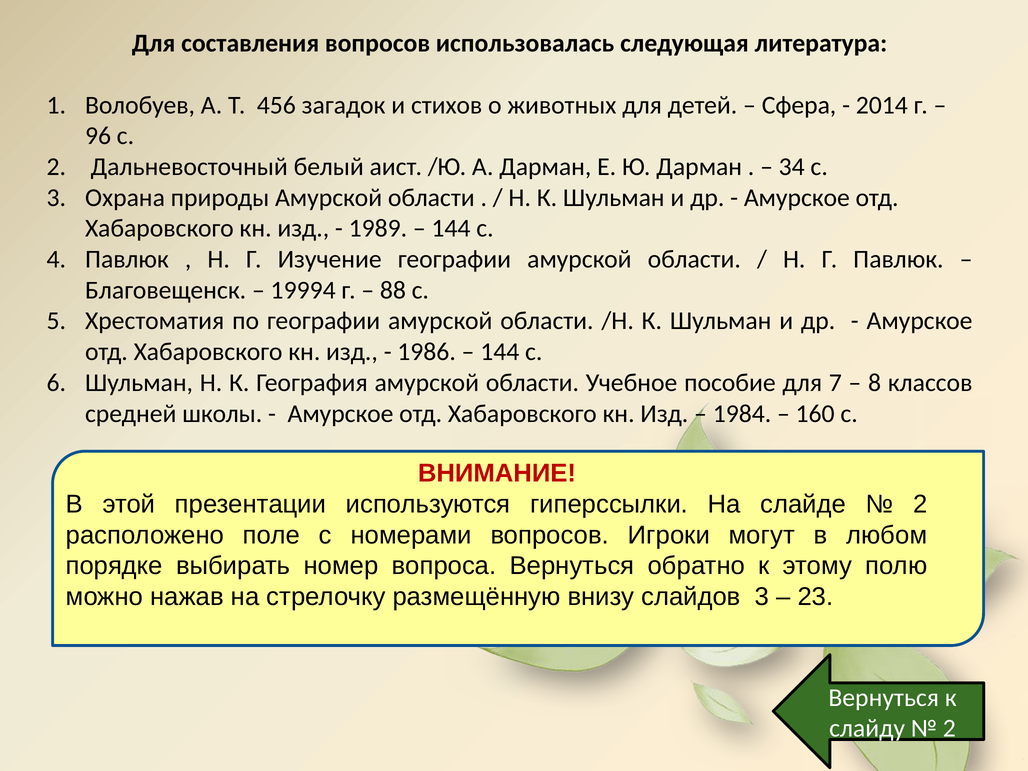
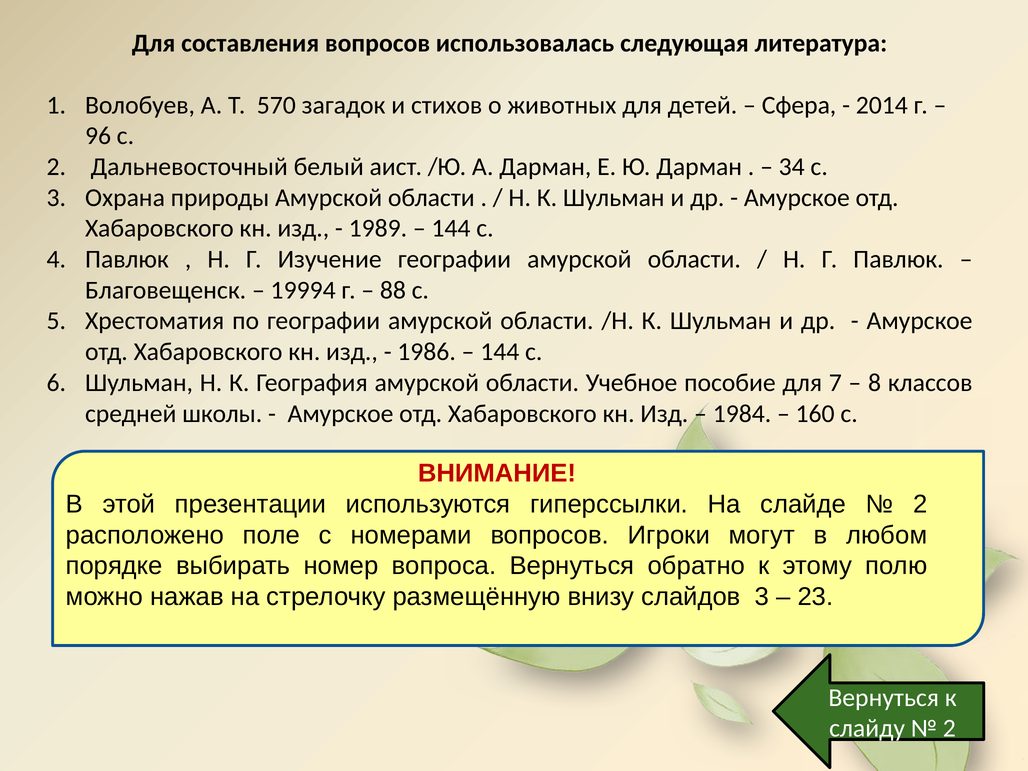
456: 456 -> 570 (276, 105)
